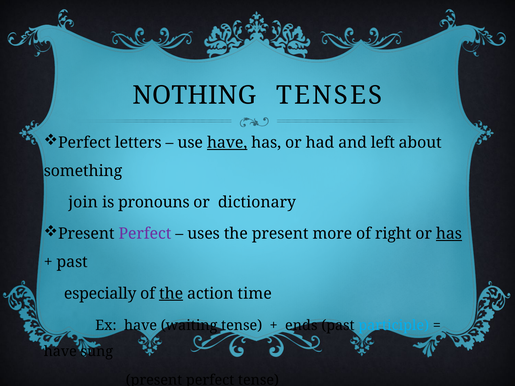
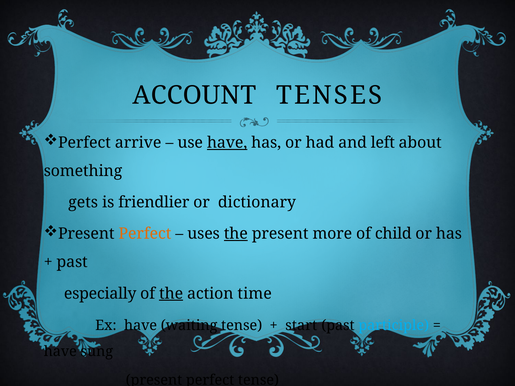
NOTHING: NOTHING -> ACCOUNT (194, 95)
letters: letters -> arrive (138, 143)
join: join -> gets (83, 202)
pronouns: pronouns -> friendlier (154, 202)
Perfect colour: purple -> orange (145, 234)
the underline: none -> present (236, 234)
right: right -> child (393, 234)
has underline: present -> none (449, 234)
ends: ends -> start (301, 326)
